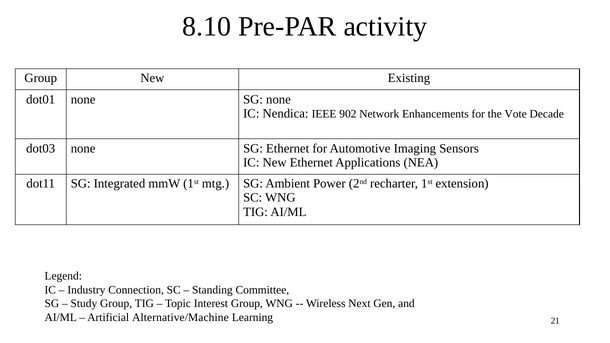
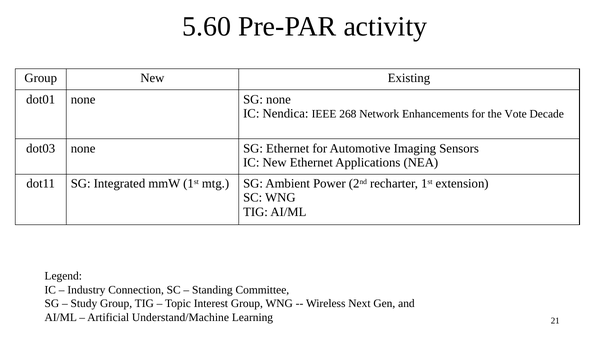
8.10: 8.10 -> 5.60 (207, 27)
902: 902 -> 268 (348, 114)
Alternative/Machine: Alternative/Machine -> Understand/Machine (180, 317)
